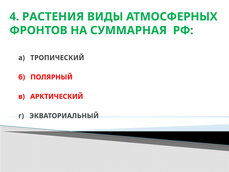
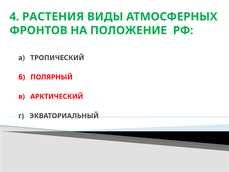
СУММАРНАЯ: СУММАРНАЯ -> ПОЛОЖЕНИЕ (129, 30)
